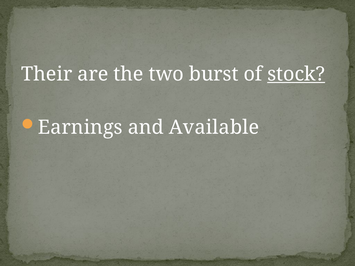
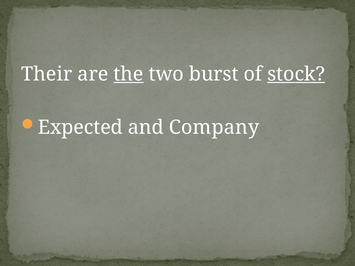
the underline: none -> present (128, 74)
Earnings: Earnings -> Expected (80, 127)
Available: Available -> Company (214, 127)
